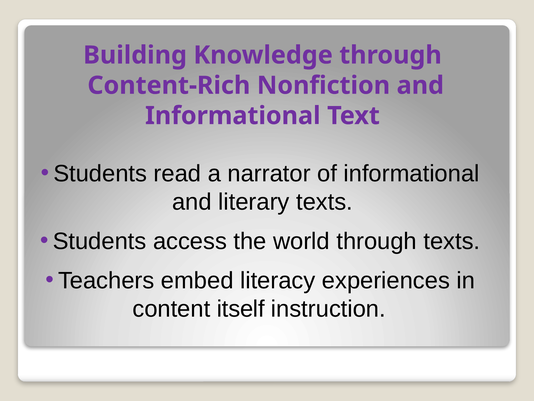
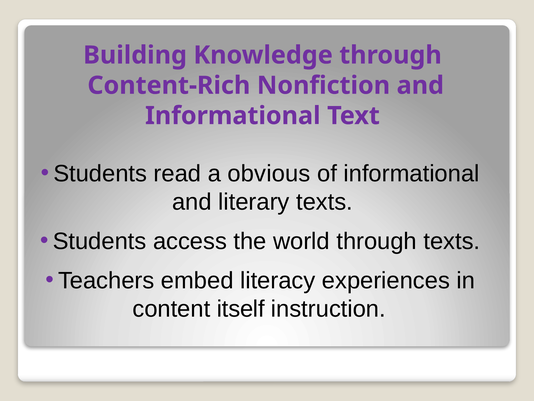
narrator: narrator -> obvious (269, 173)
